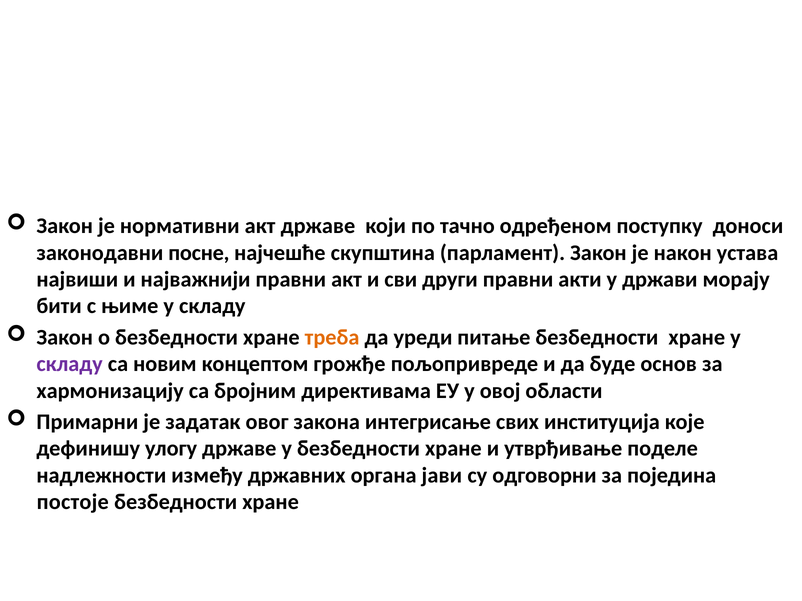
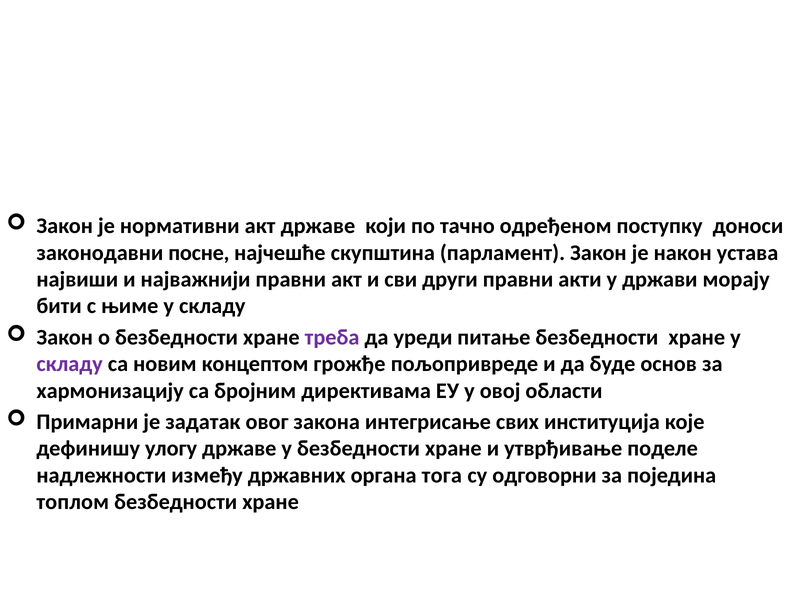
треба colour: orange -> purple (332, 338)
јави: јави -> тога (442, 476)
постоје: постоје -> топлoм (73, 502)
